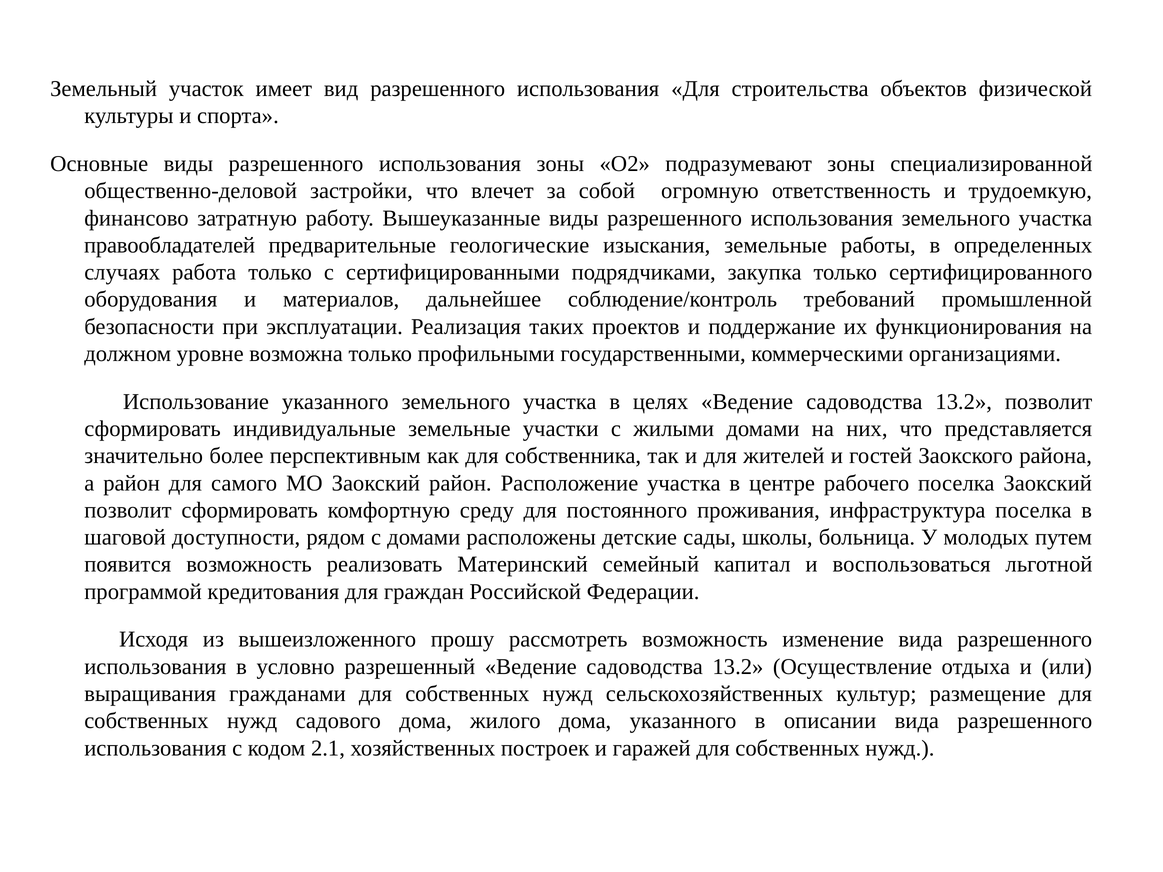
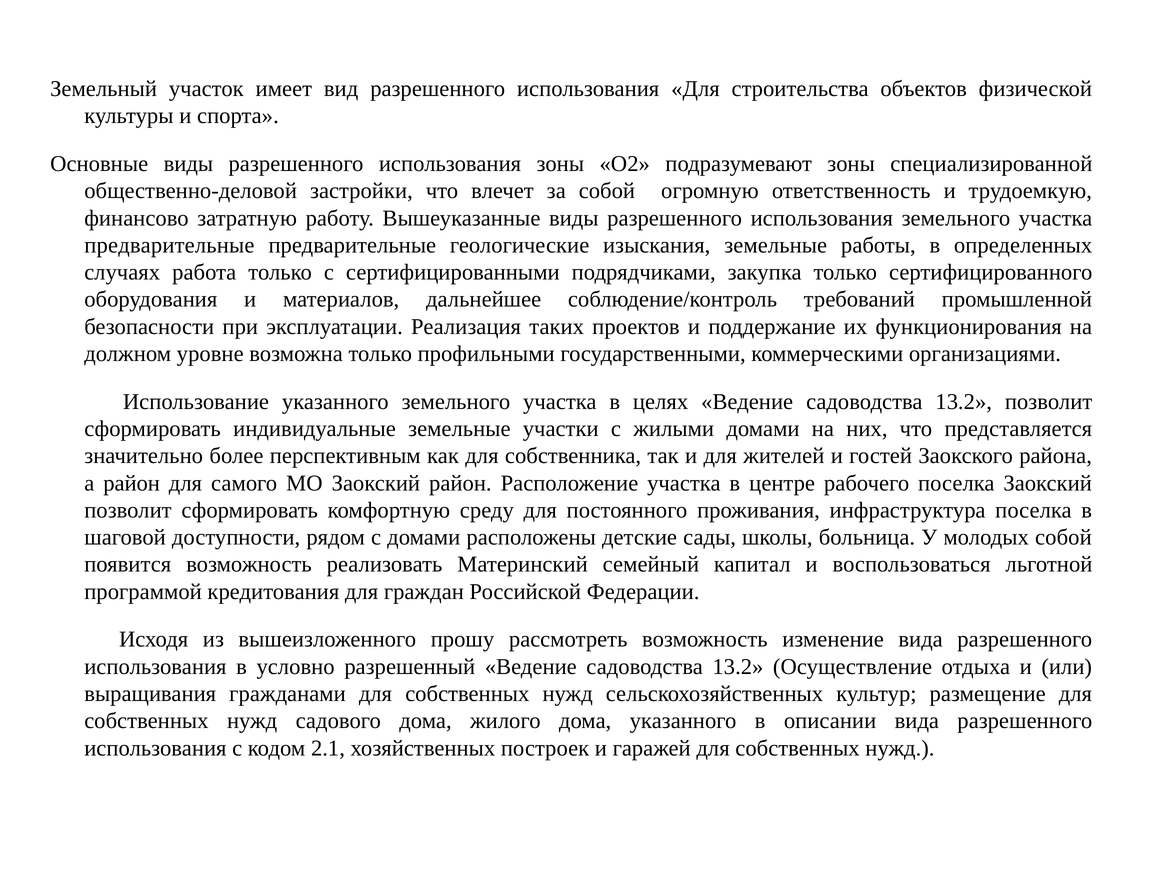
правообладателей: правообладателей -> предварительные (169, 245)
молодых путем: путем -> собой (1063, 537)
